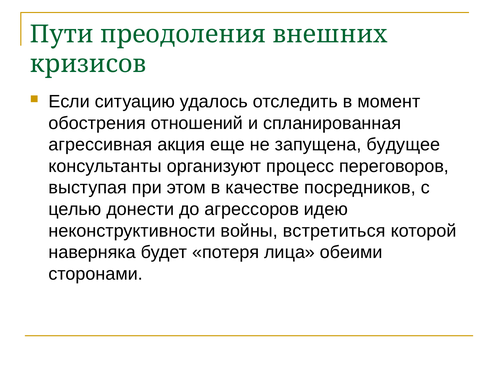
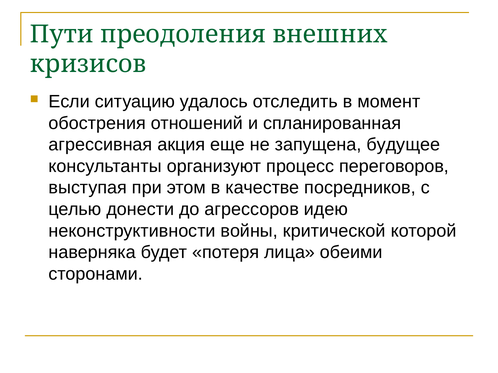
встретиться: встретиться -> критической (334, 231)
